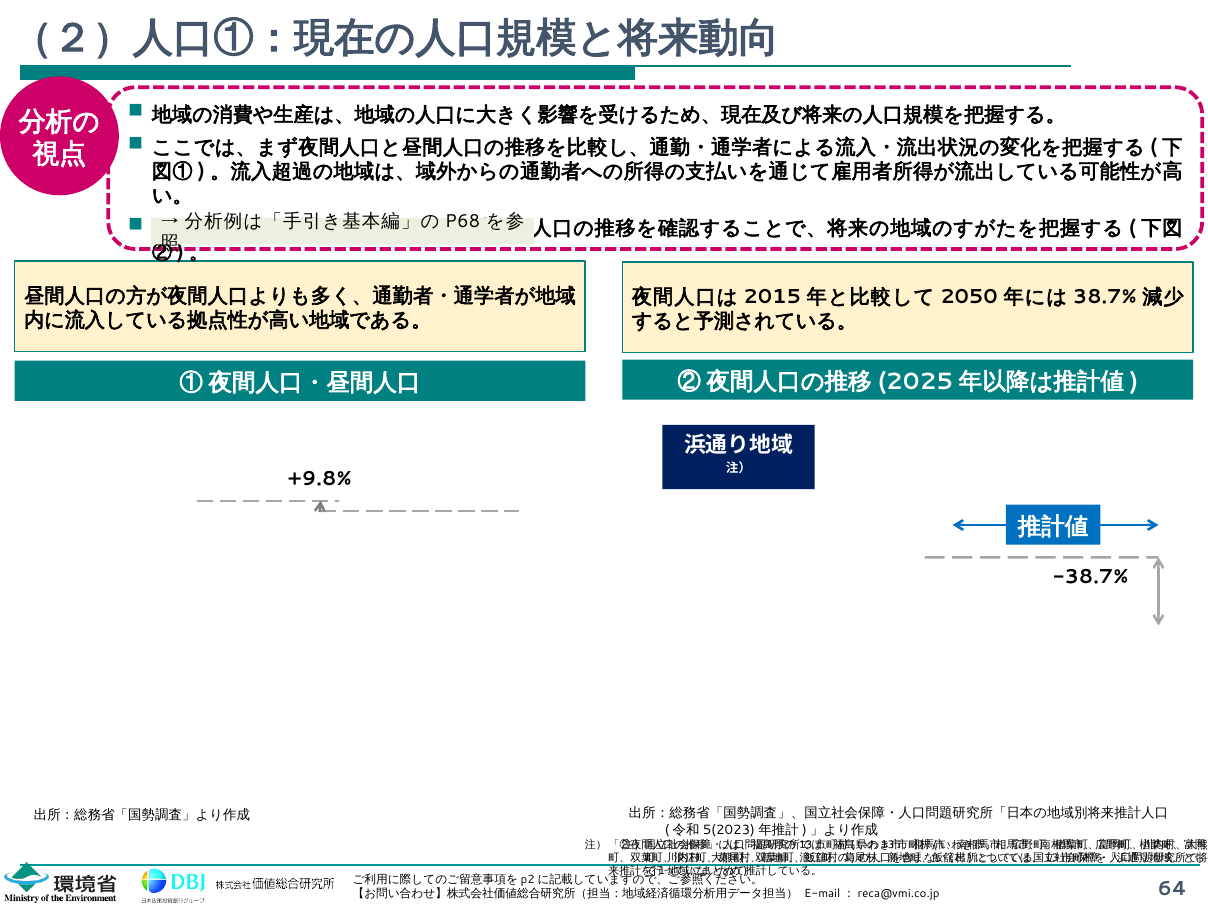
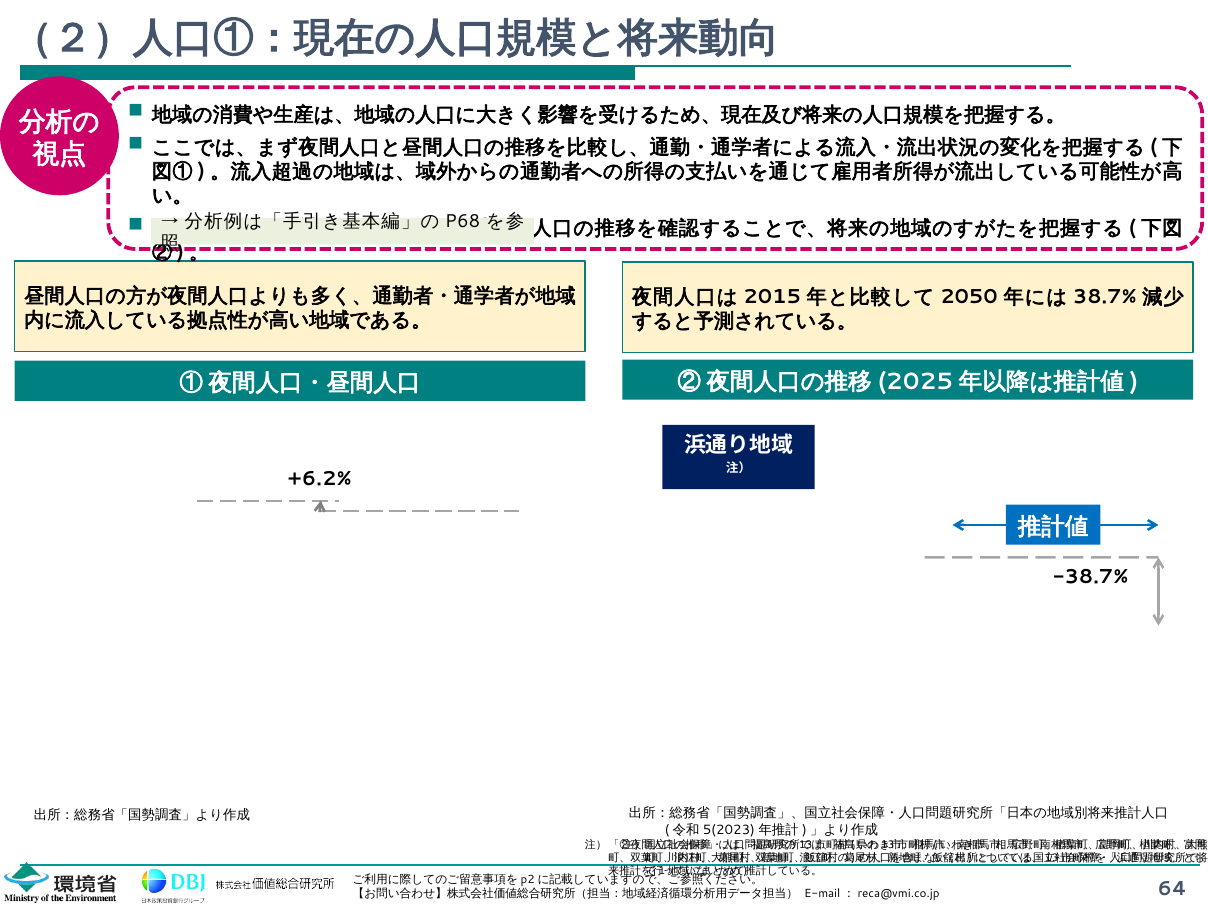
+9.8%: +9.8% -> +6.2% (320, 479)
